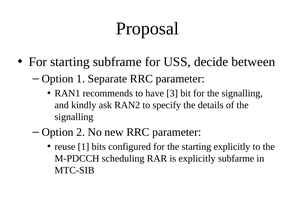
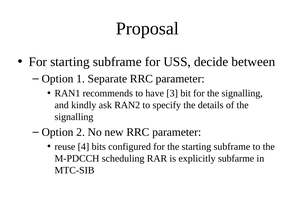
reuse 1: 1 -> 4 (83, 147)
the starting explicitly: explicitly -> subframe (232, 147)
